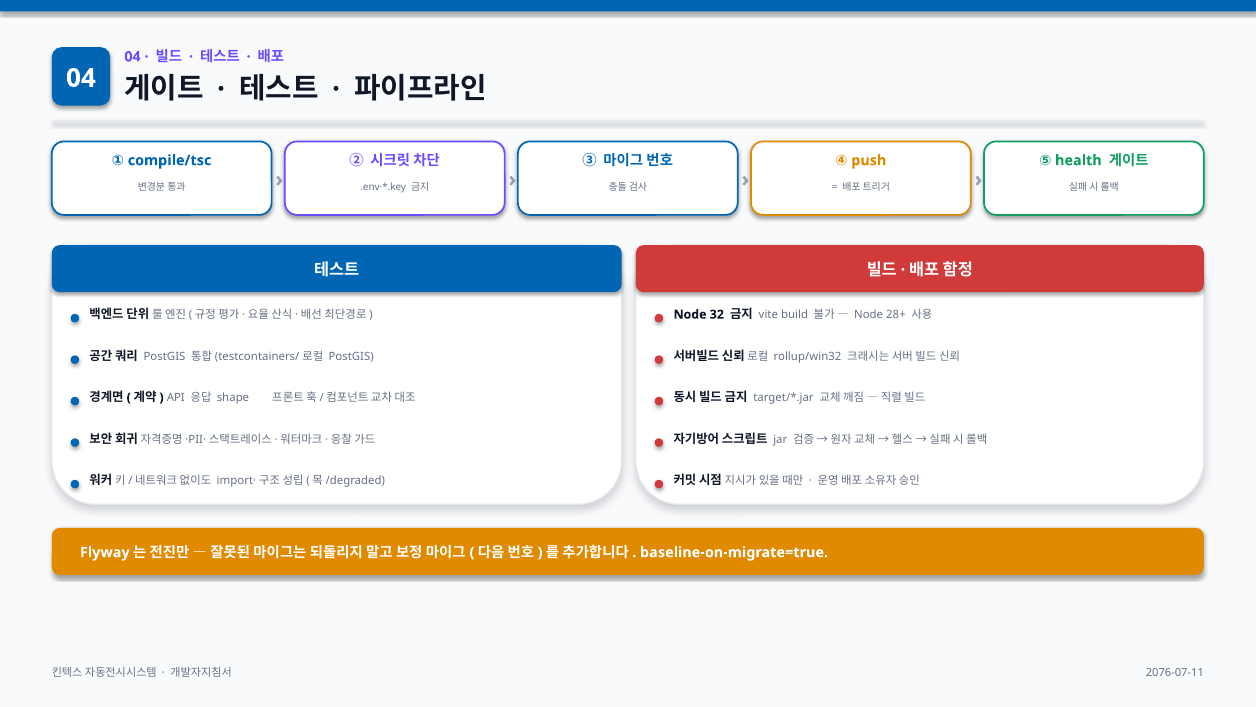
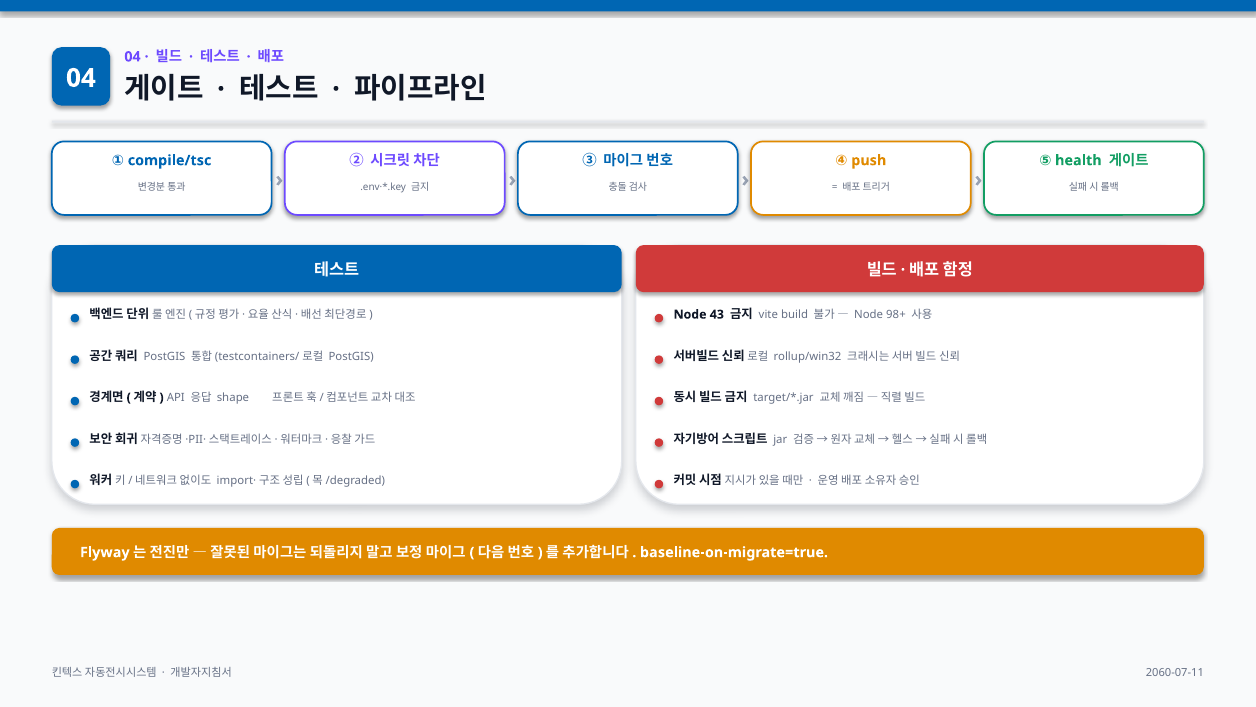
32: 32 -> 43 (717, 314)
28+: 28+ -> 98+ (896, 315)
2076-07-11: 2076-07-11 -> 2060-07-11 (1175, 672)
